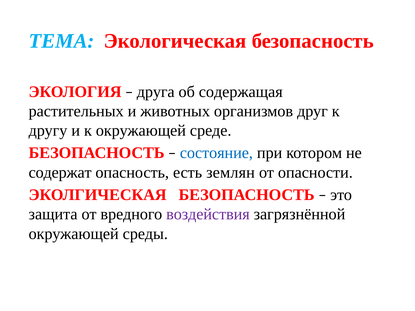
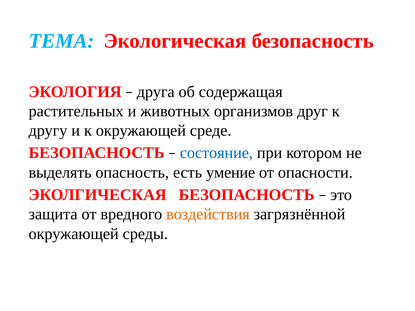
содержат: содержат -> выделять (60, 173)
землян: землян -> умение (231, 173)
воздействия colour: purple -> orange (208, 214)
